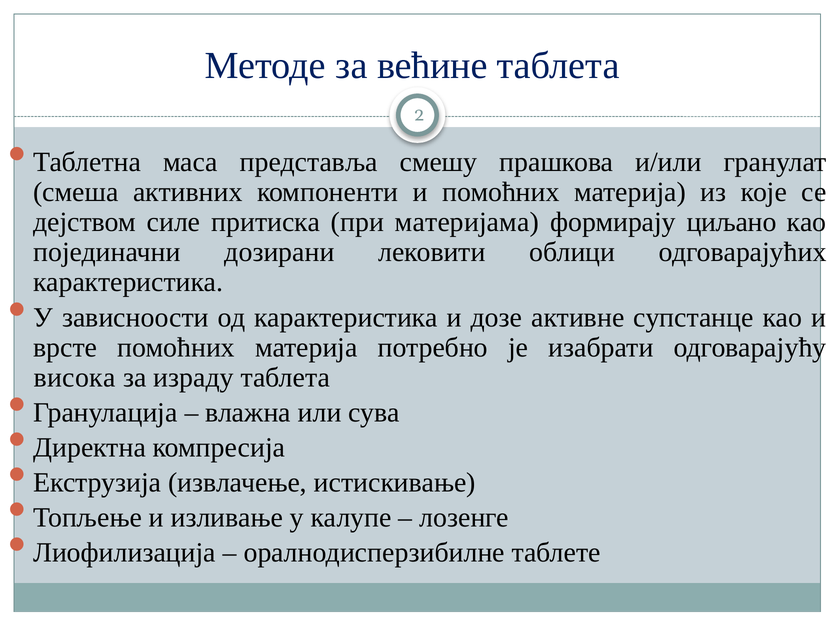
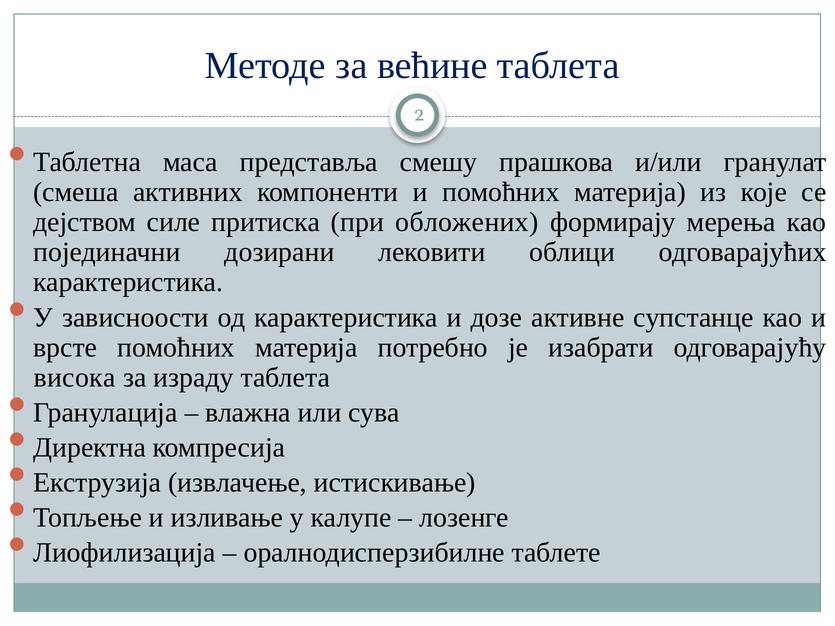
материјама: материјама -> обложених (467, 222)
циљано: циљано -> мерења (731, 222)
